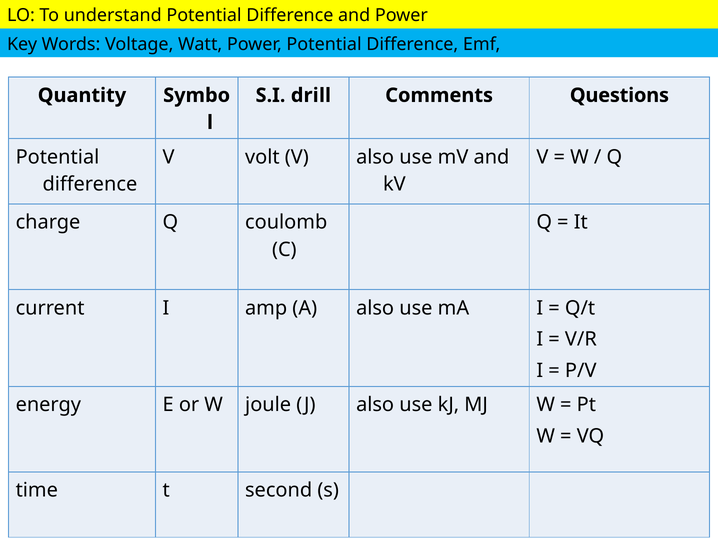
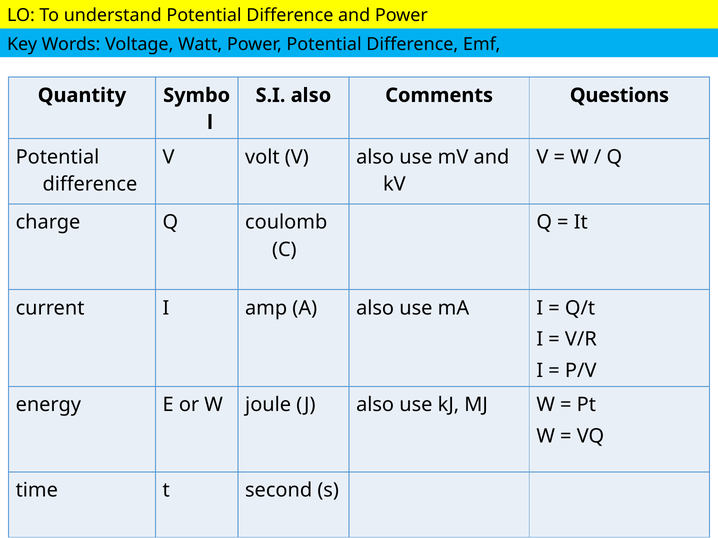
S.I drill: drill -> also (311, 95)
